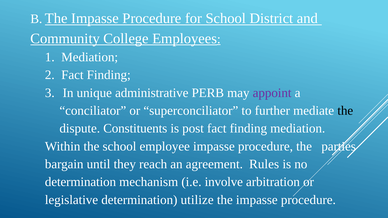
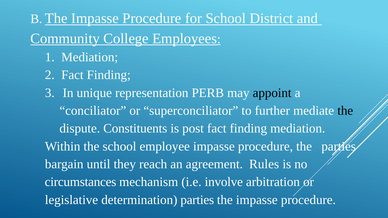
administrative: administrative -> representation (152, 93)
appoint colour: purple -> black (272, 93)
determination: determination -> circumstances (81, 182)
determination utilize: utilize -> parties (197, 200)
